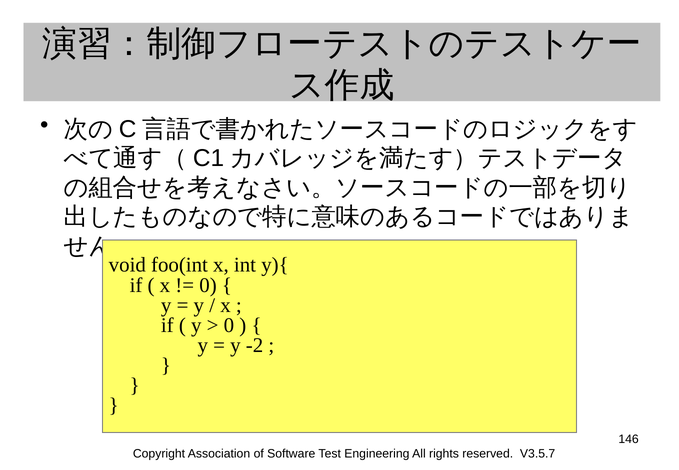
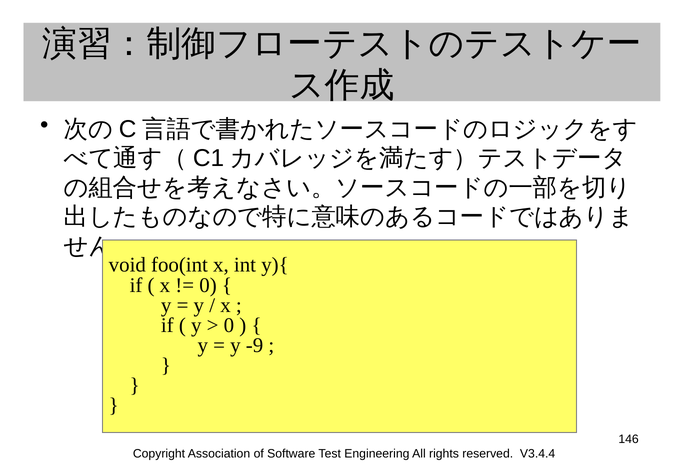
-2: -2 -> -9 (255, 345)
V3.5.7: V3.5.7 -> V3.4.4 (538, 454)
